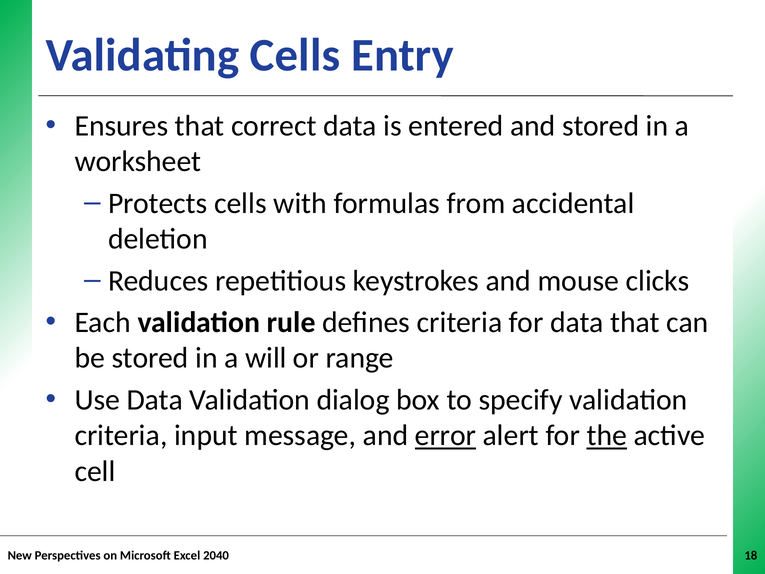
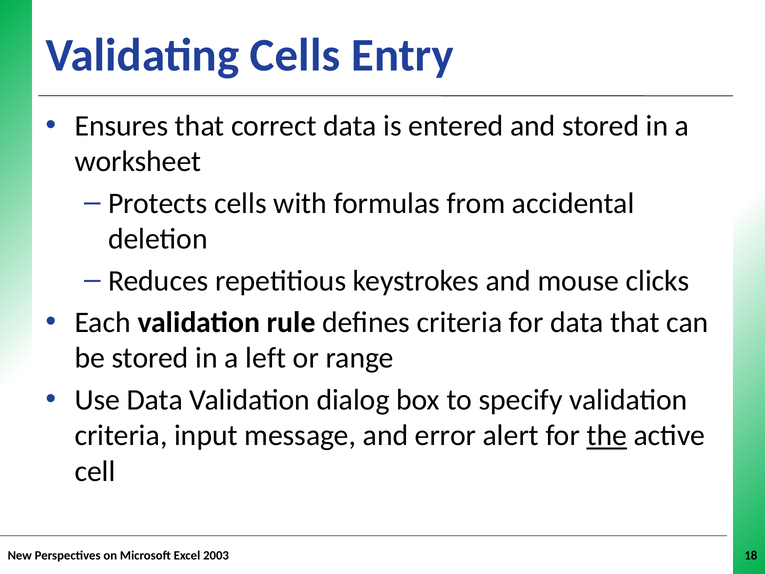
will: will -> left (266, 358)
error underline: present -> none (446, 435)
2040: 2040 -> 2003 (216, 555)
